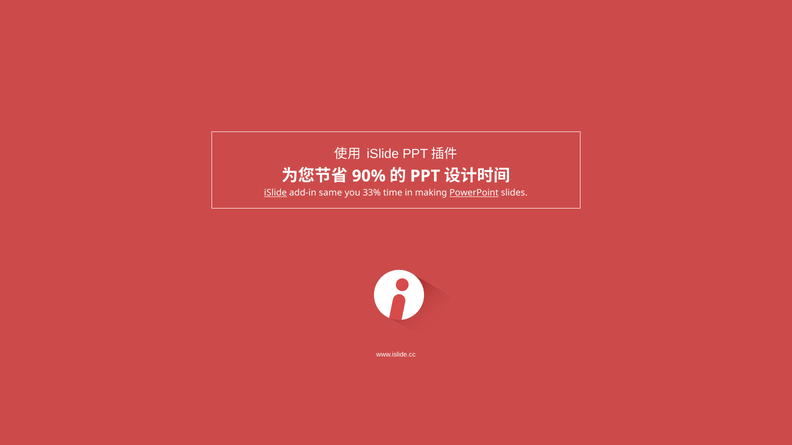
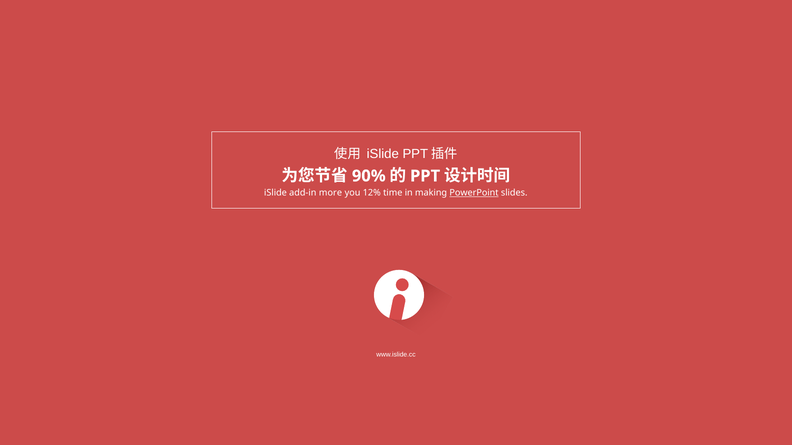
iSlide underline: present -> none (275, 193)
same: same -> more (330, 193)
33%: 33% -> 12% (372, 193)
